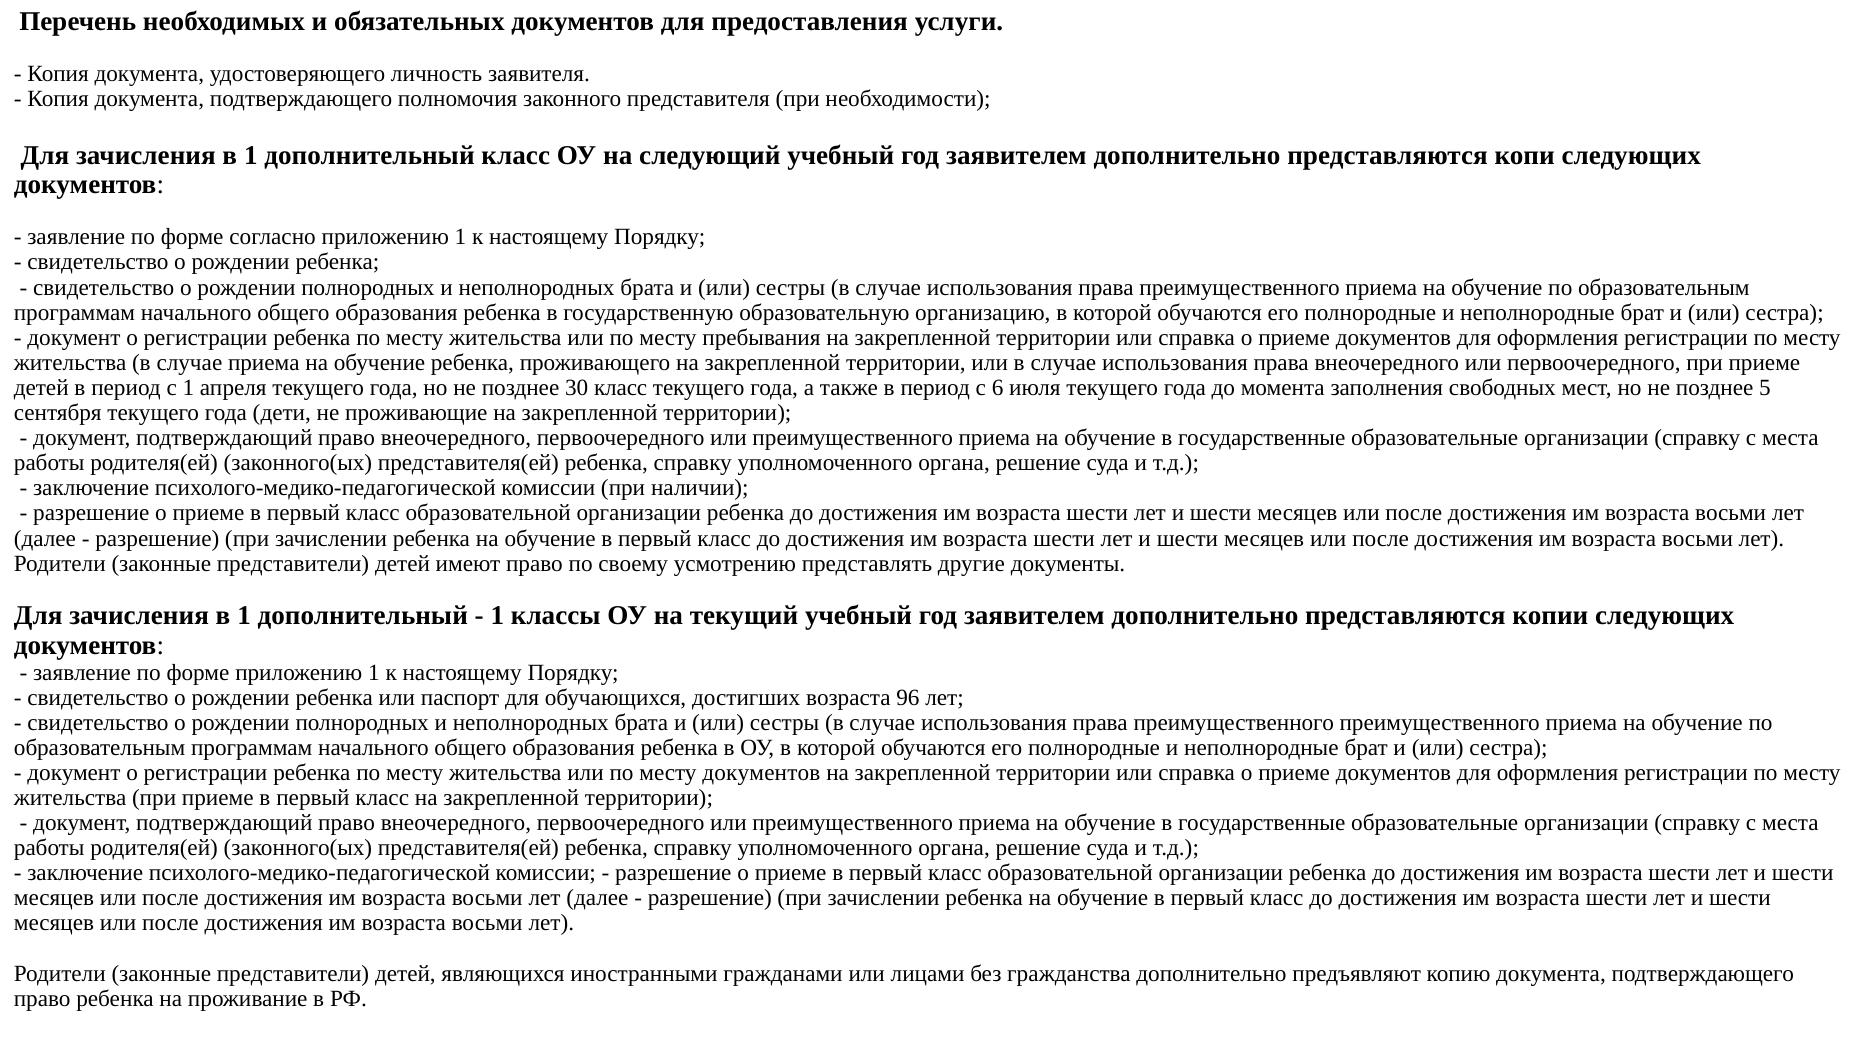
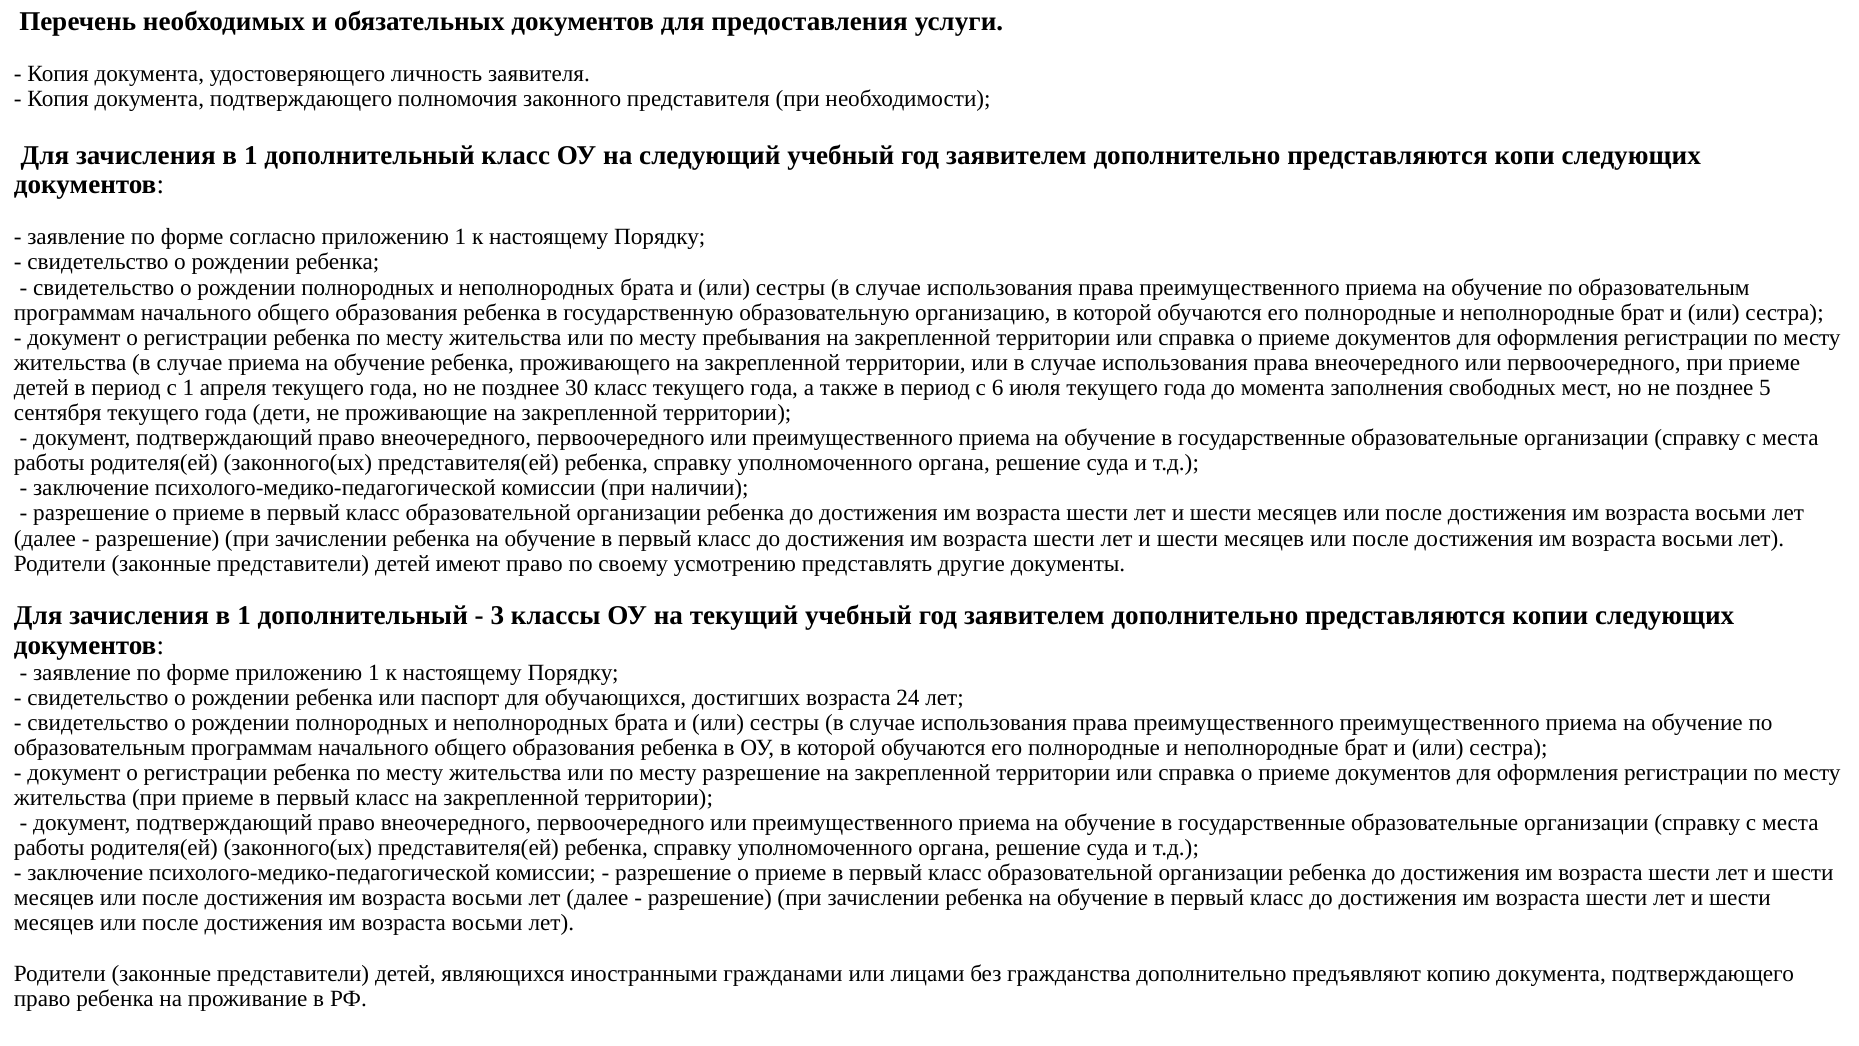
1: 1 -> 3 (497, 616)
96: 96 -> 24 (908, 697)
месту документов: документов -> разрешение (761, 773)
